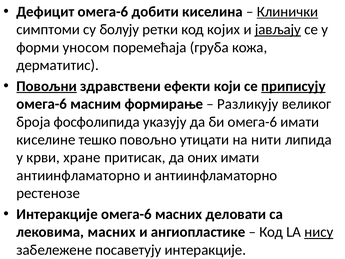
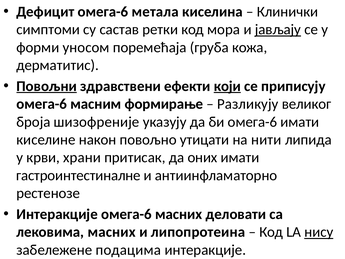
добити: добити -> метала (155, 12)
Клинички underline: present -> none (288, 12)
болују: болују -> састав (119, 30)
којих: којих -> мора (224, 30)
који underline: none -> present (227, 86)
приписују underline: present -> none (293, 86)
фосфолипида: фосфолипида -> шизофреније (97, 122)
тешко: тешко -> након (98, 140)
хране: хране -> храни (82, 157)
антиинфламаторно: антиинфламаторно -> гастроинтестиналне (78, 175)
ангиопластике: ангиопластике -> липопротеина (198, 232)
посаветују: посаветују -> подацима (128, 250)
